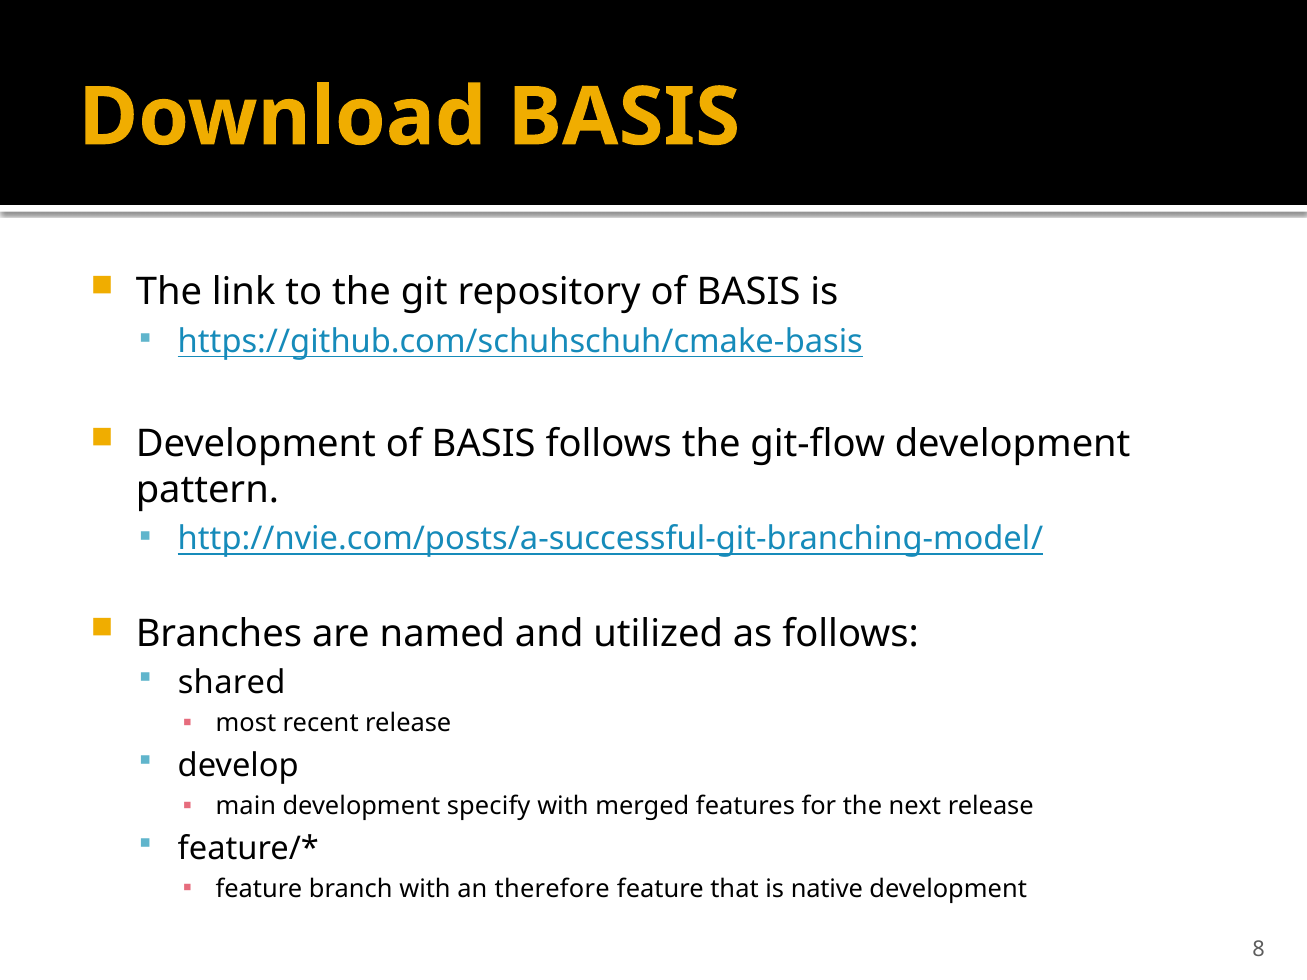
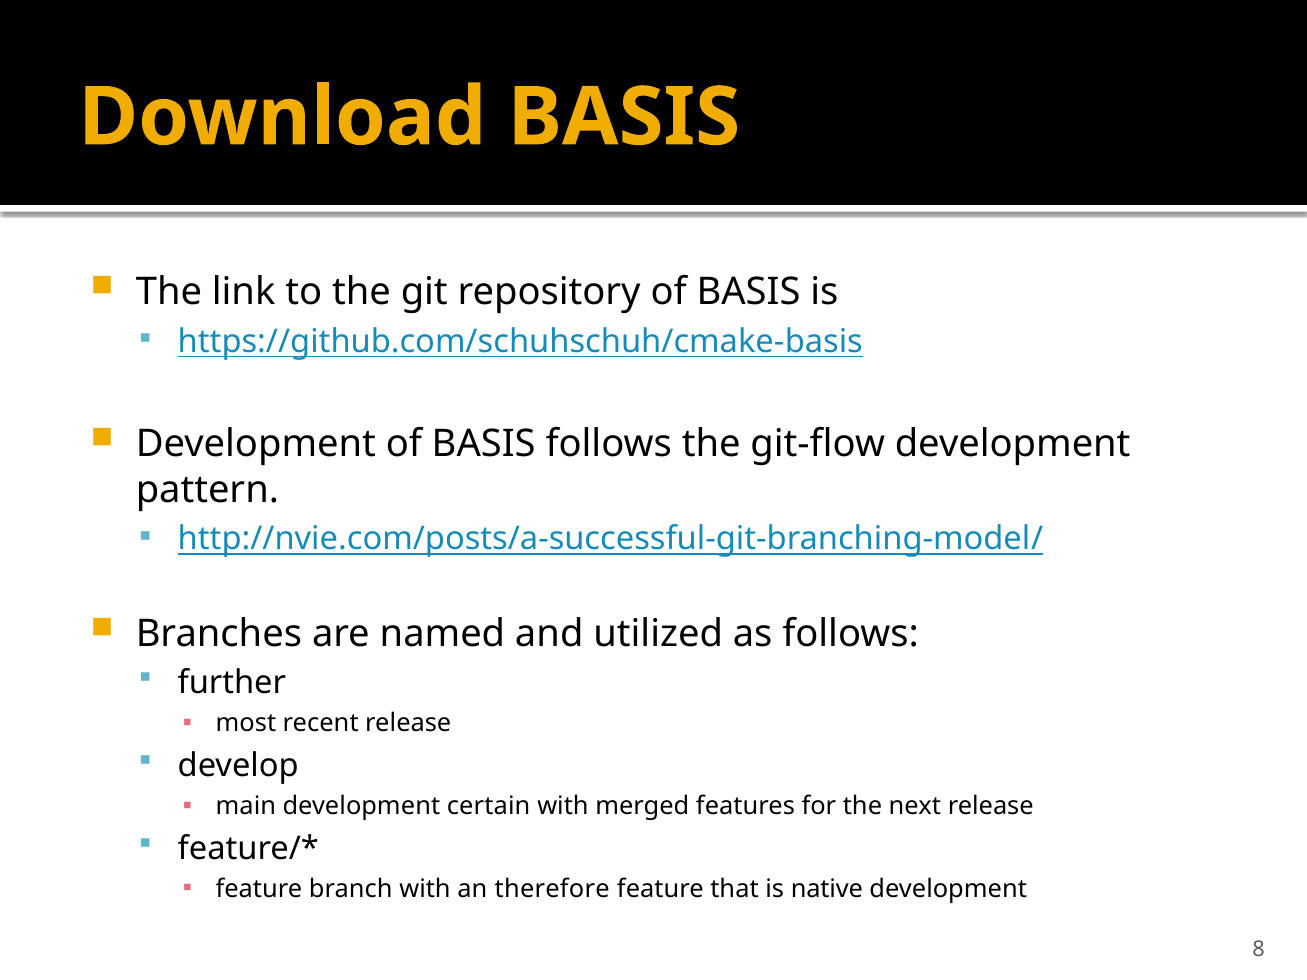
shared: shared -> further (232, 683)
specify: specify -> certain (489, 806)
